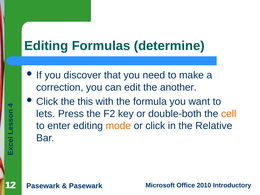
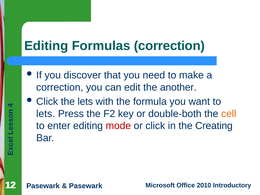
Formulas determine: determine -> correction (169, 46)
the this: this -> lets (85, 102)
mode colour: orange -> red (118, 126)
Relative: Relative -> Creating (214, 126)
